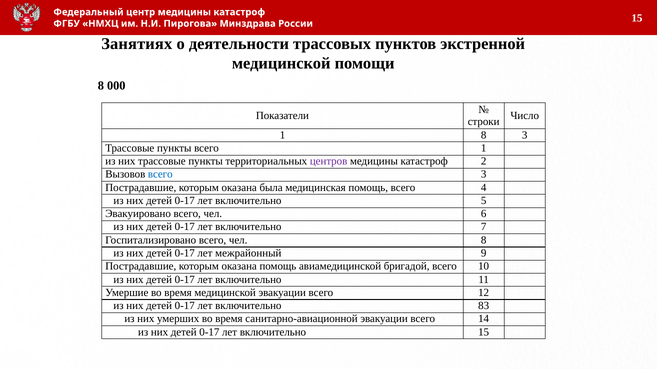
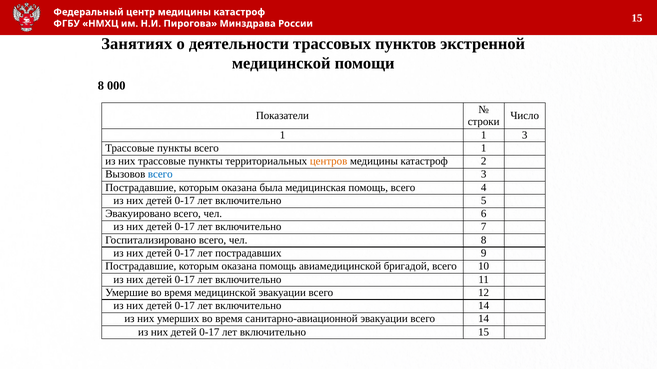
1 8: 8 -> 1 (484, 135)
центров colour: purple -> orange (329, 161)
межрайонный: межрайонный -> пострадавших (248, 254)
включительно 83: 83 -> 14 (484, 306)
